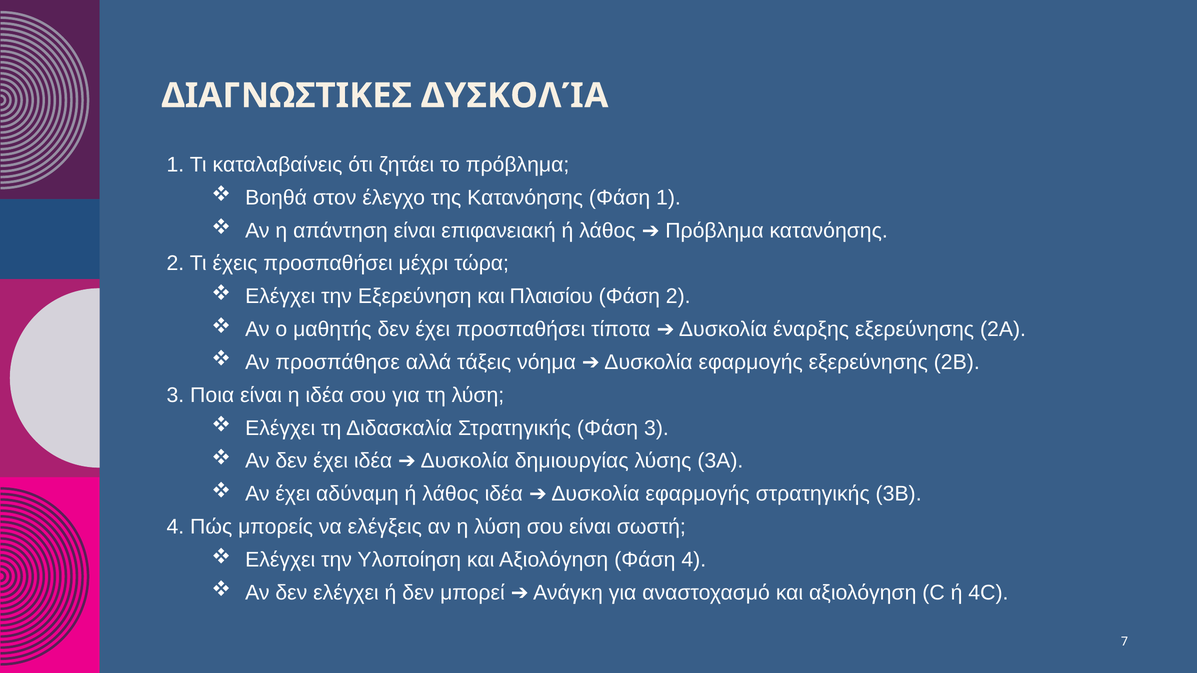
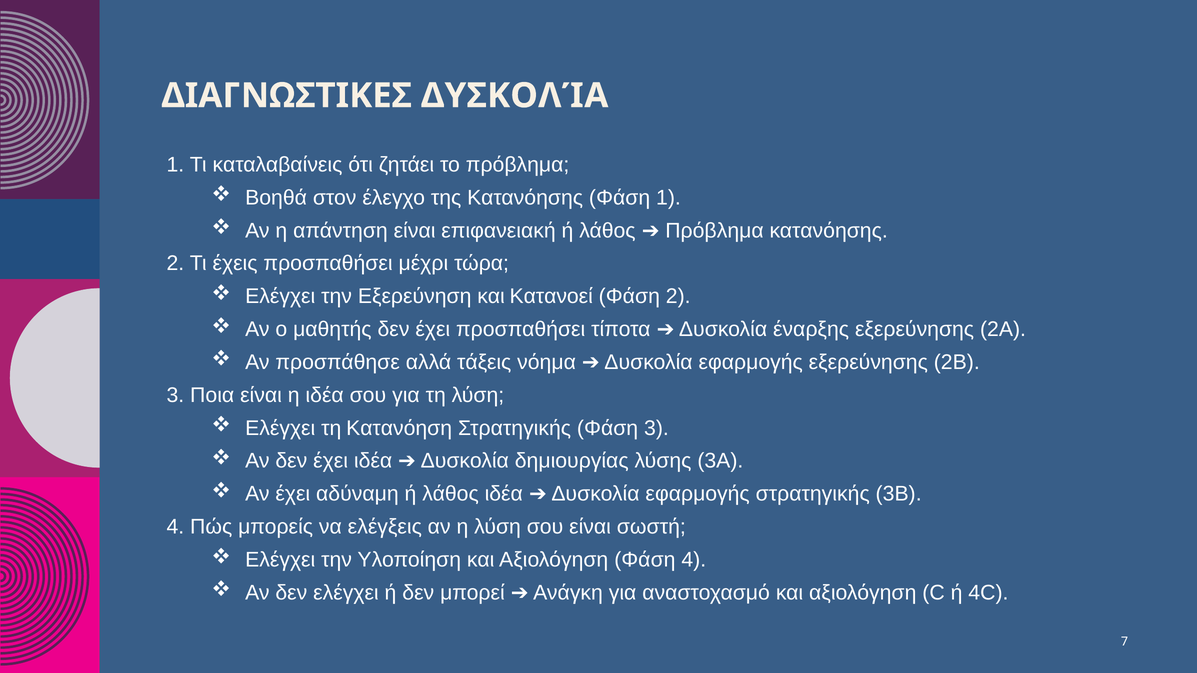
Πλαισίου: Πλαισίου -> Κατανοεί (551, 297)
Διδασκαλία: Διδασκαλία -> Κατανόηση (399, 428)
